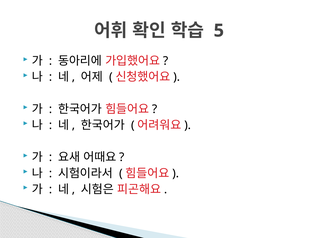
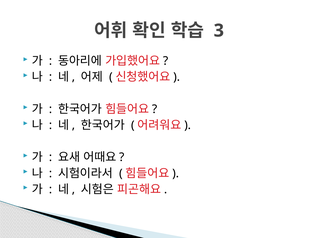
5: 5 -> 3 (219, 31)
